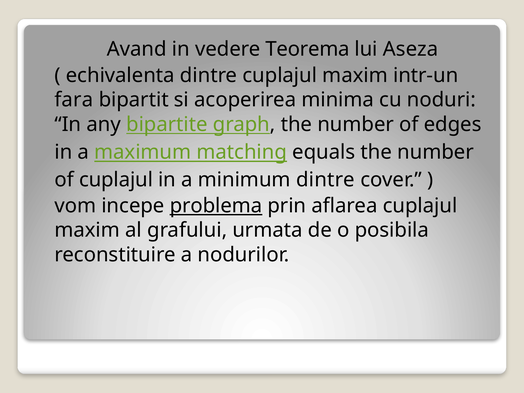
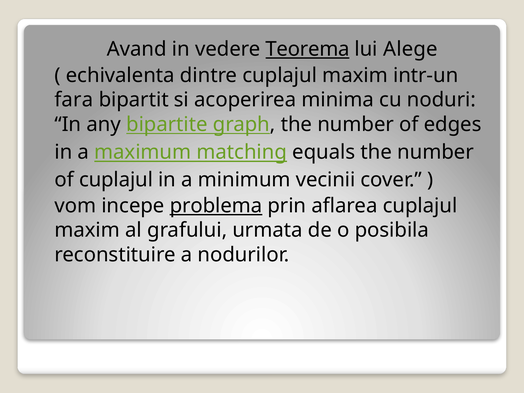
Teorema underline: none -> present (308, 49)
Aseza: Aseza -> Alege (411, 49)
minimum dintre: dintre -> vecinii (326, 180)
